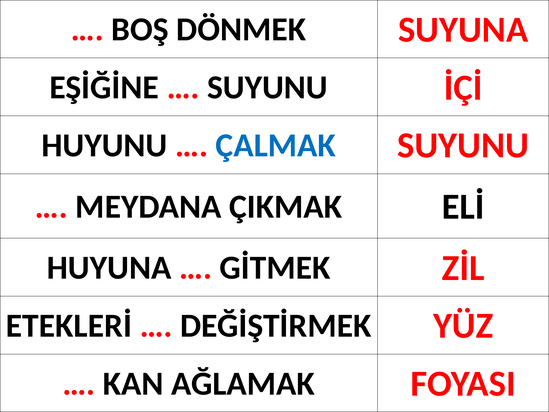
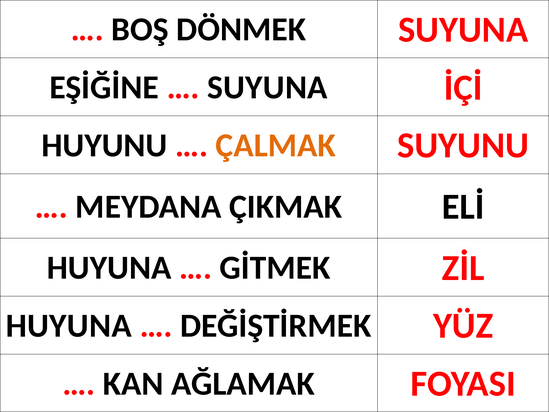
SUYUNU: SUYUNU -> SUYUNA (267, 87)
ÇALMAK colour: blue -> orange (276, 145)
ETEKLERİ: ETEKLERİ -> HUYUNA (69, 326)
